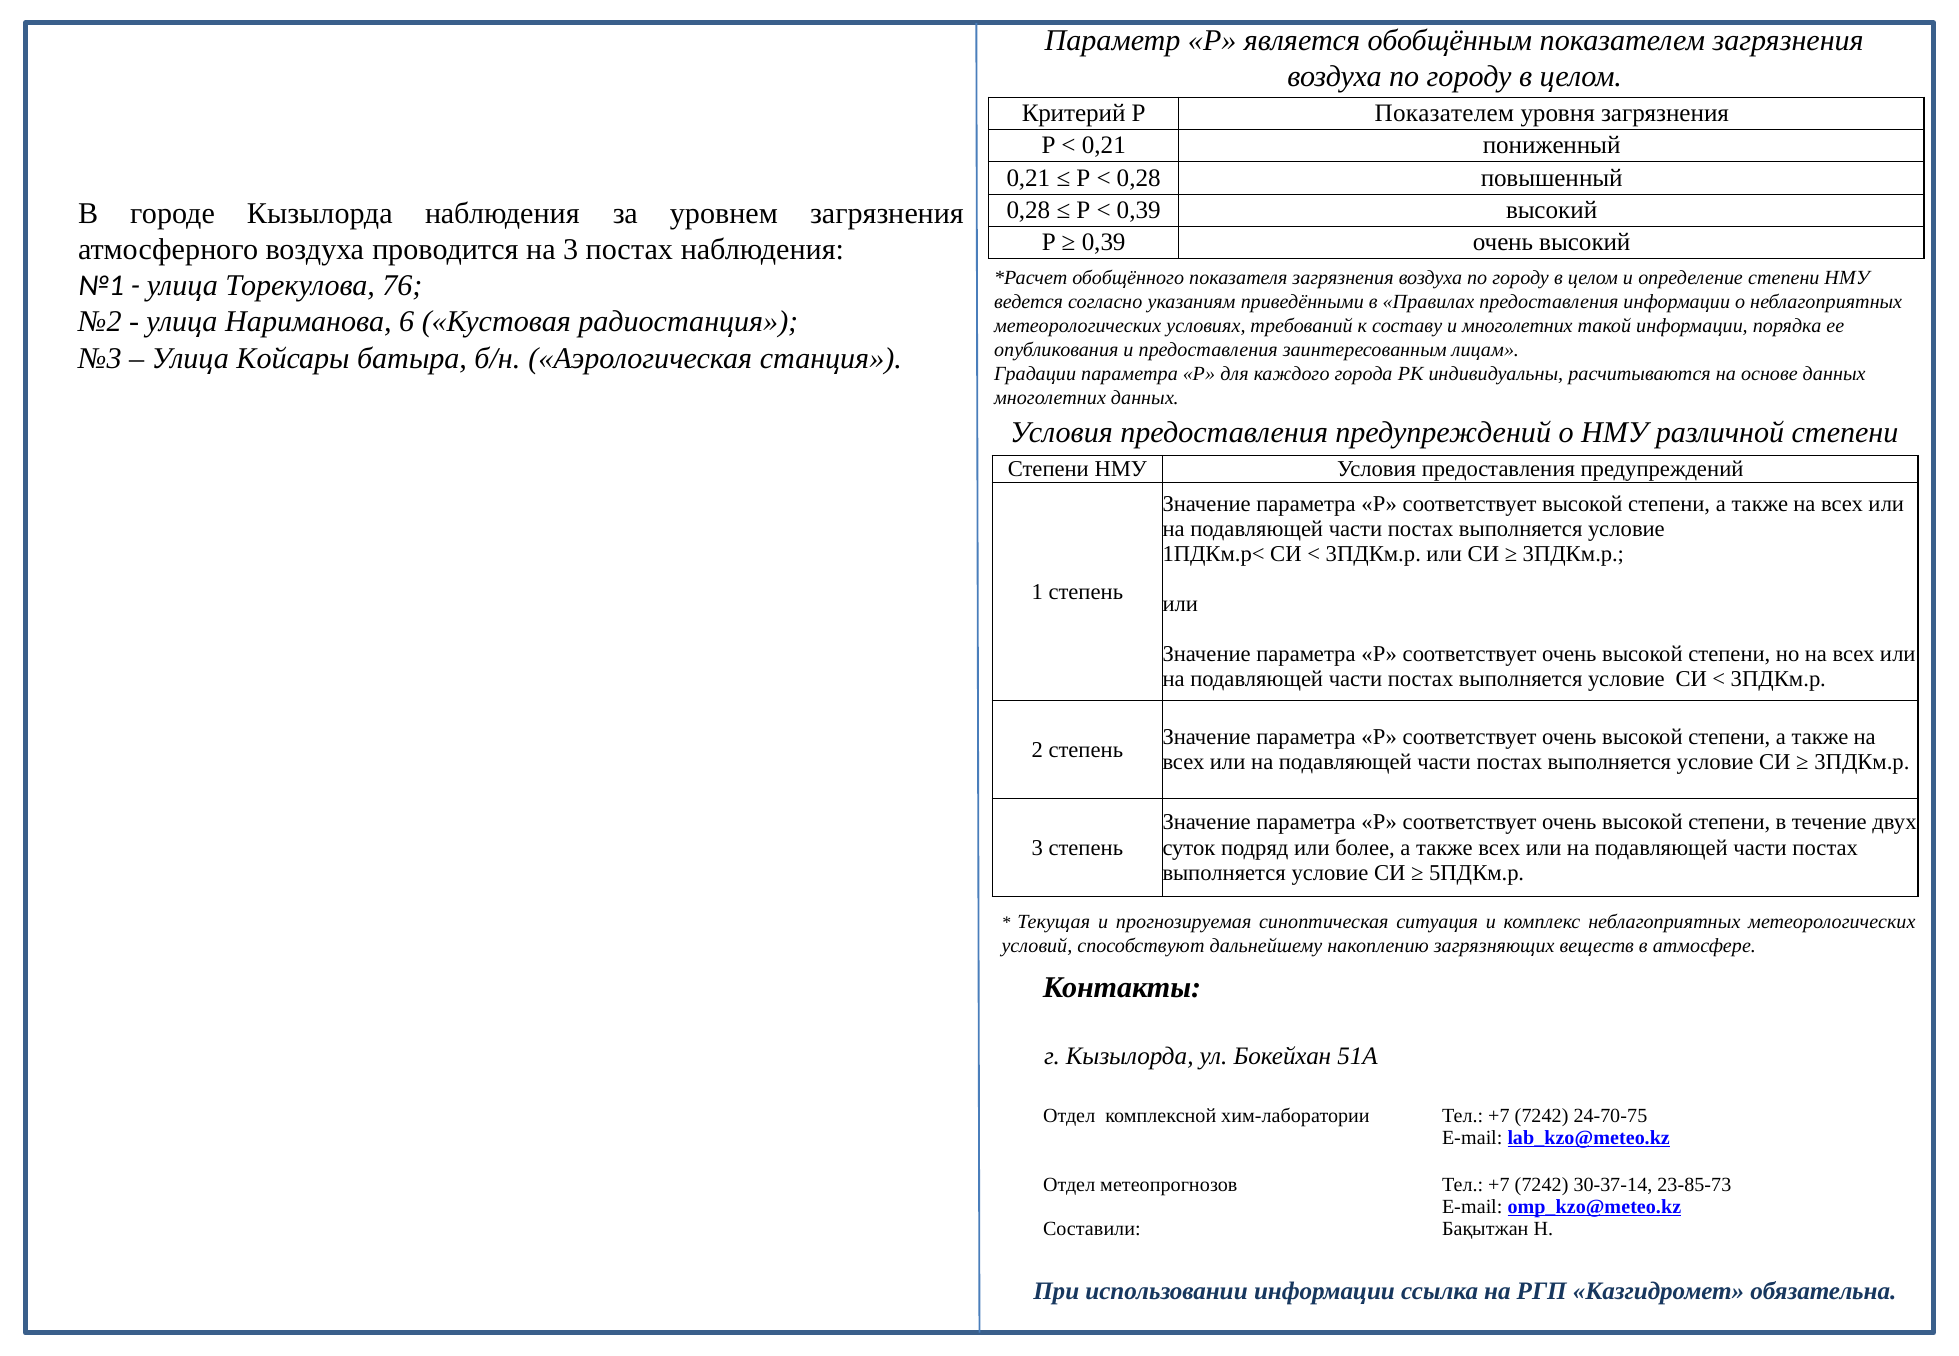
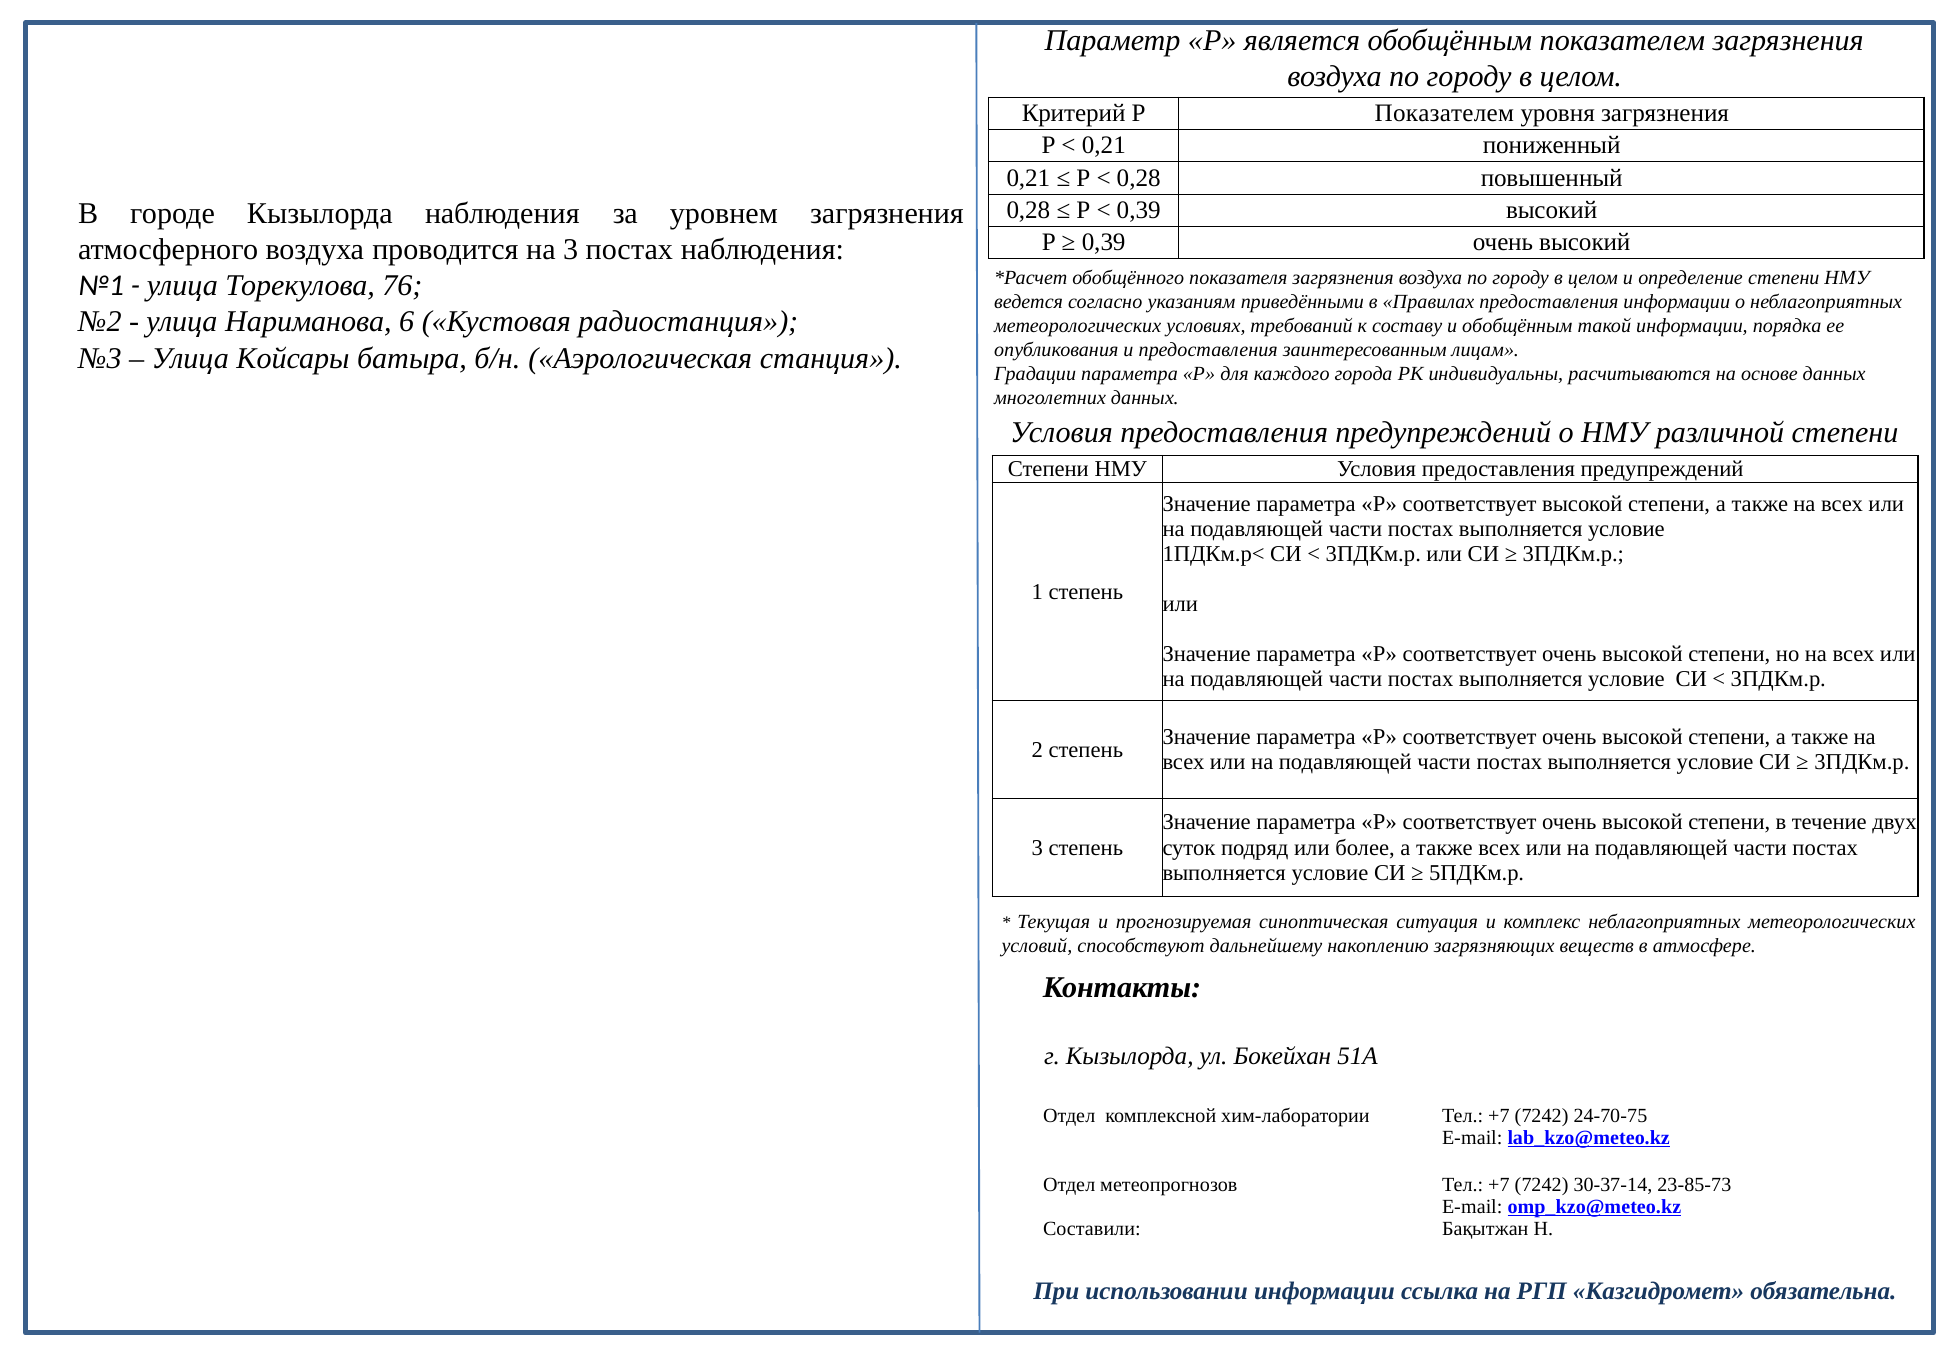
и многолетних: многолетних -> обобщённым (1517, 326)
